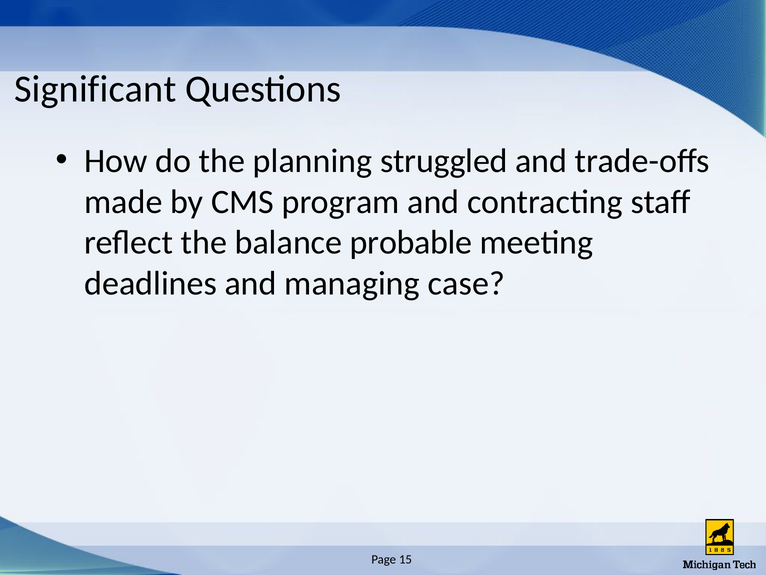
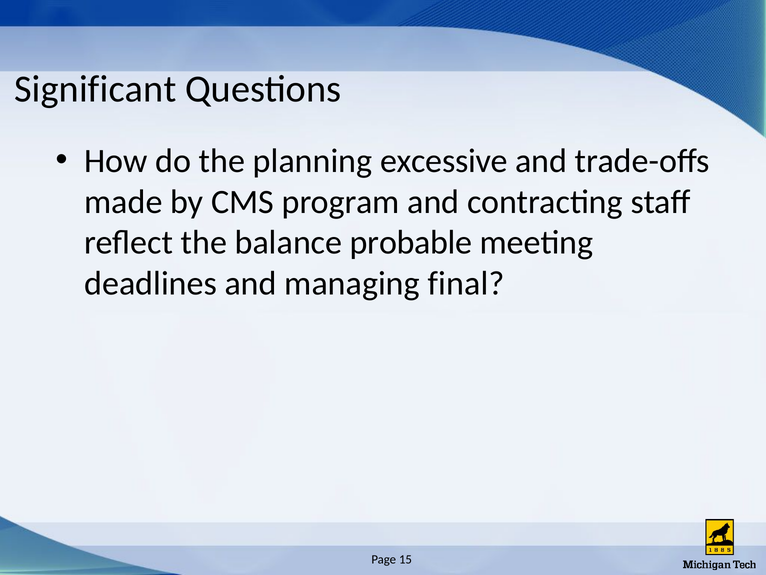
struggled: struggled -> excessive (444, 161)
case: case -> final (466, 283)
